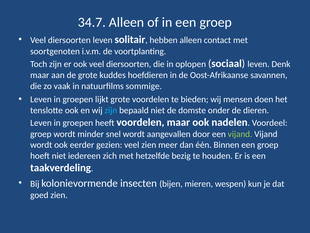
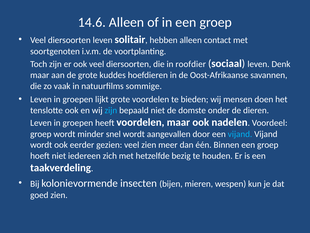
34.7: 34.7 -> 14.6 (92, 22)
oplopen: oplopen -> roofdier (191, 64)
vijand colour: light green -> light blue (240, 134)
